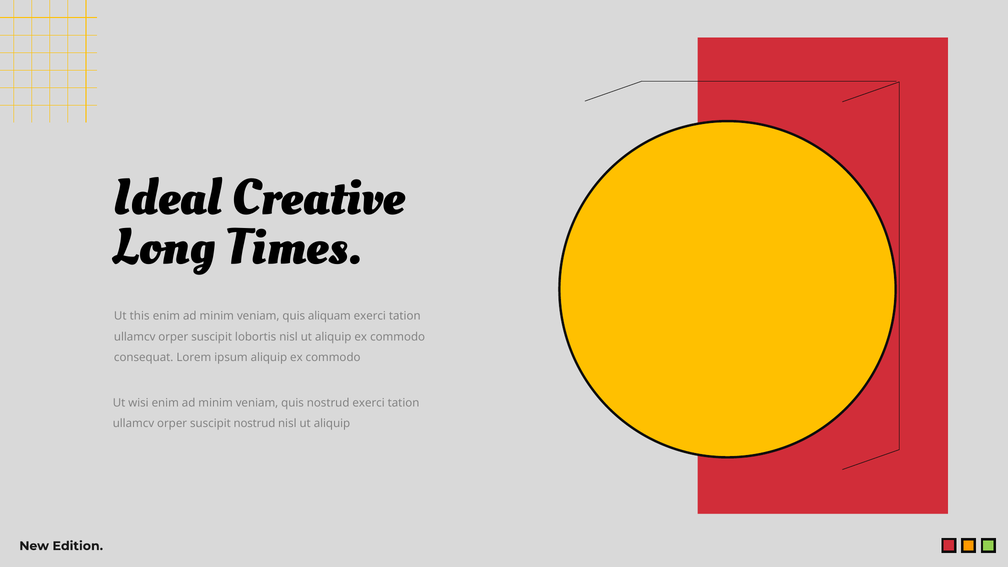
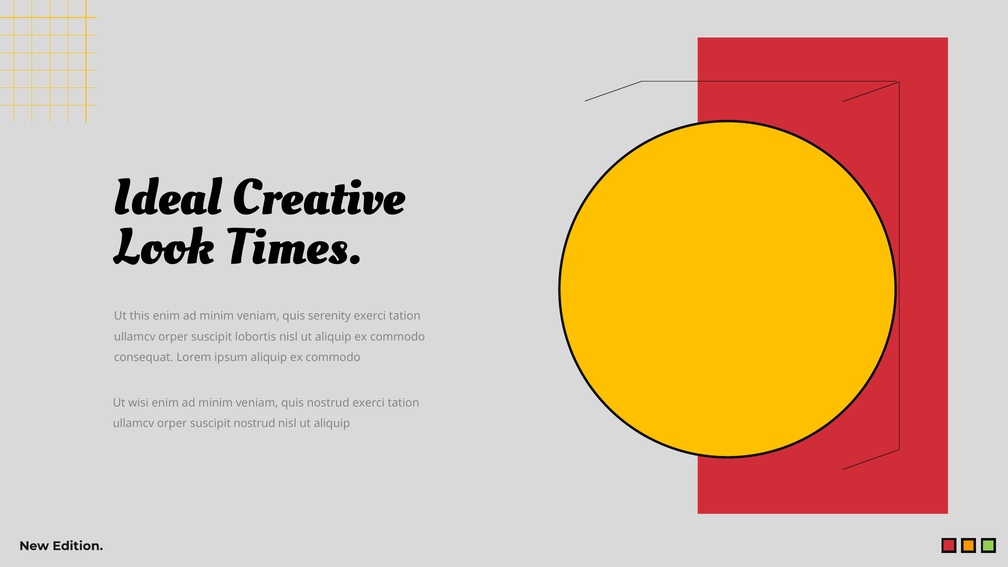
Long: Long -> Look (164, 247)
aliquam: aliquam -> serenity (329, 316)
